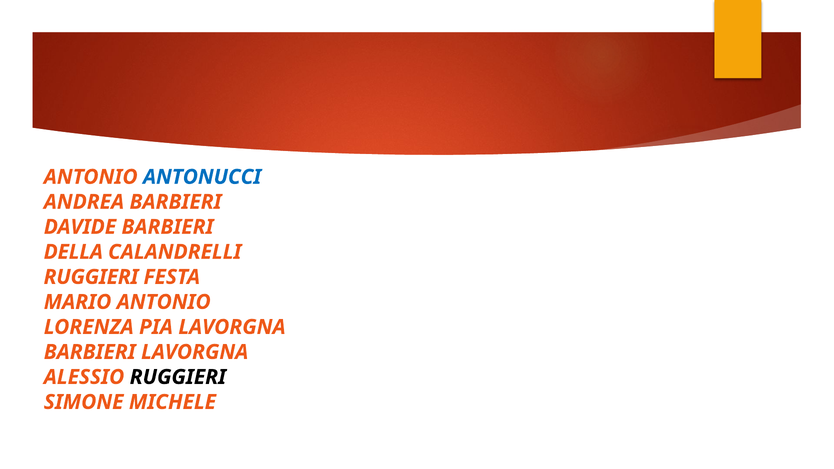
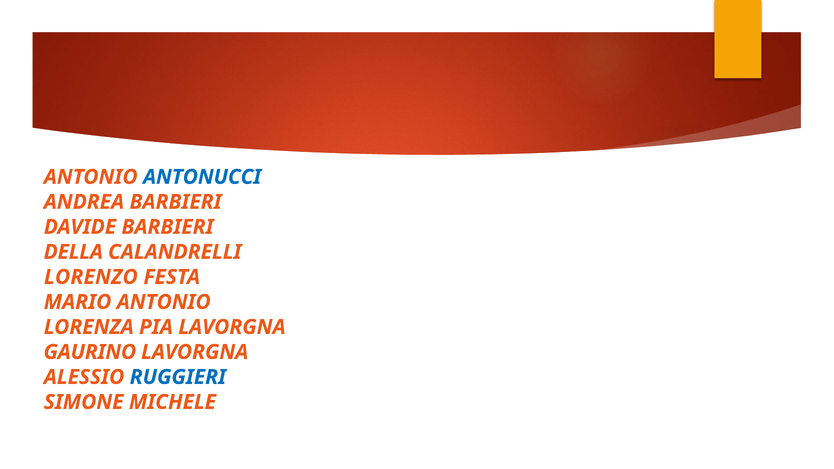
RUGGIERI: RUGGIERI -> LORENZO (91, 277)
BARBIERI: BARBIERI -> GAURINO (90, 352)
RUGGIERI colour: black -> blue (178, 377)
